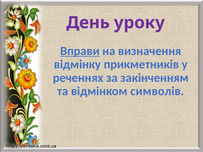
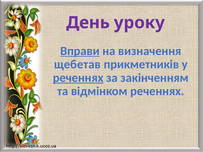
відмінку: відмінку -> щебетав (77, 64)
реченнях underline: none -> present (78, 78)
відмінком символів: символів -> реченнях (157, 91)
